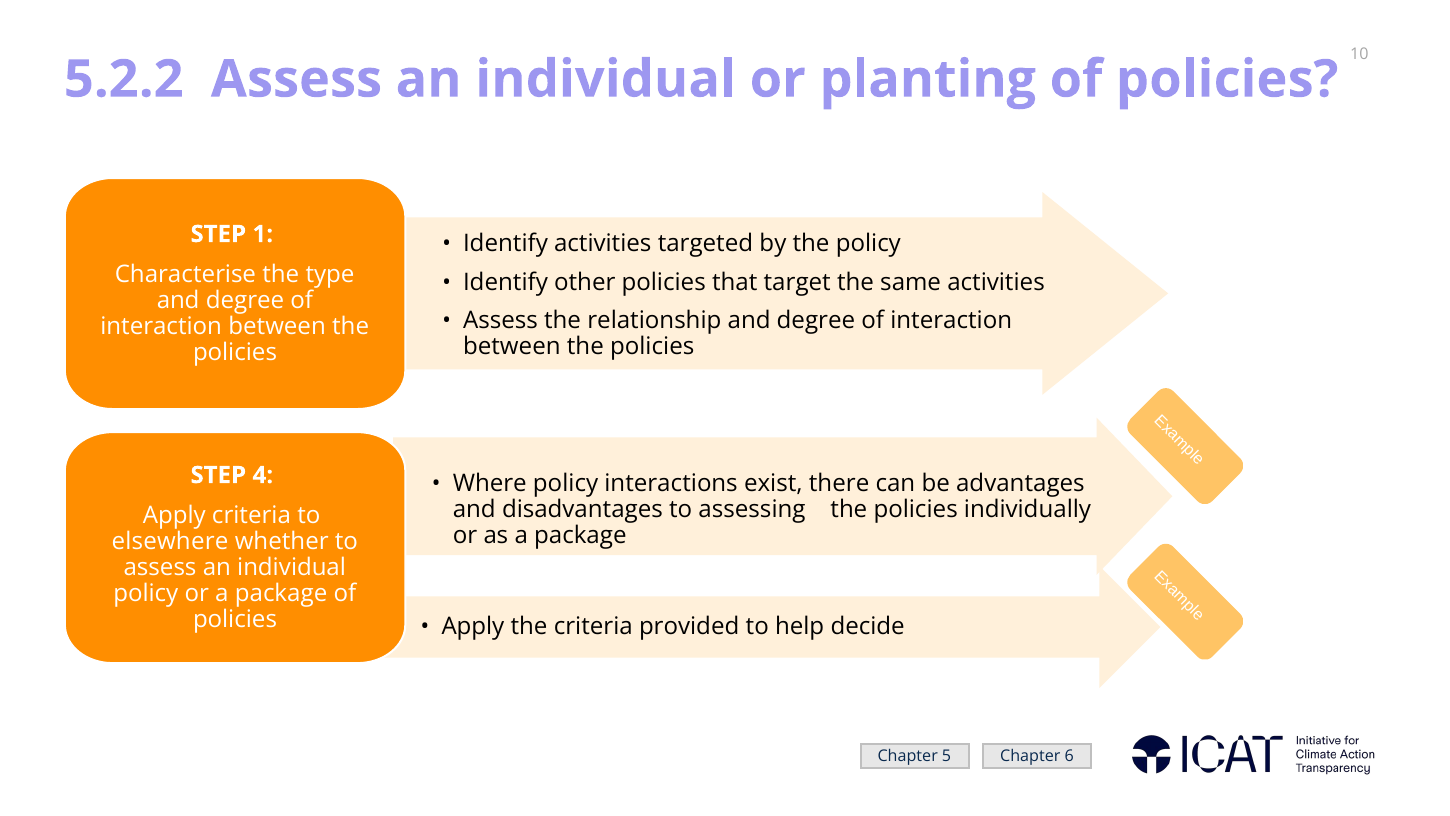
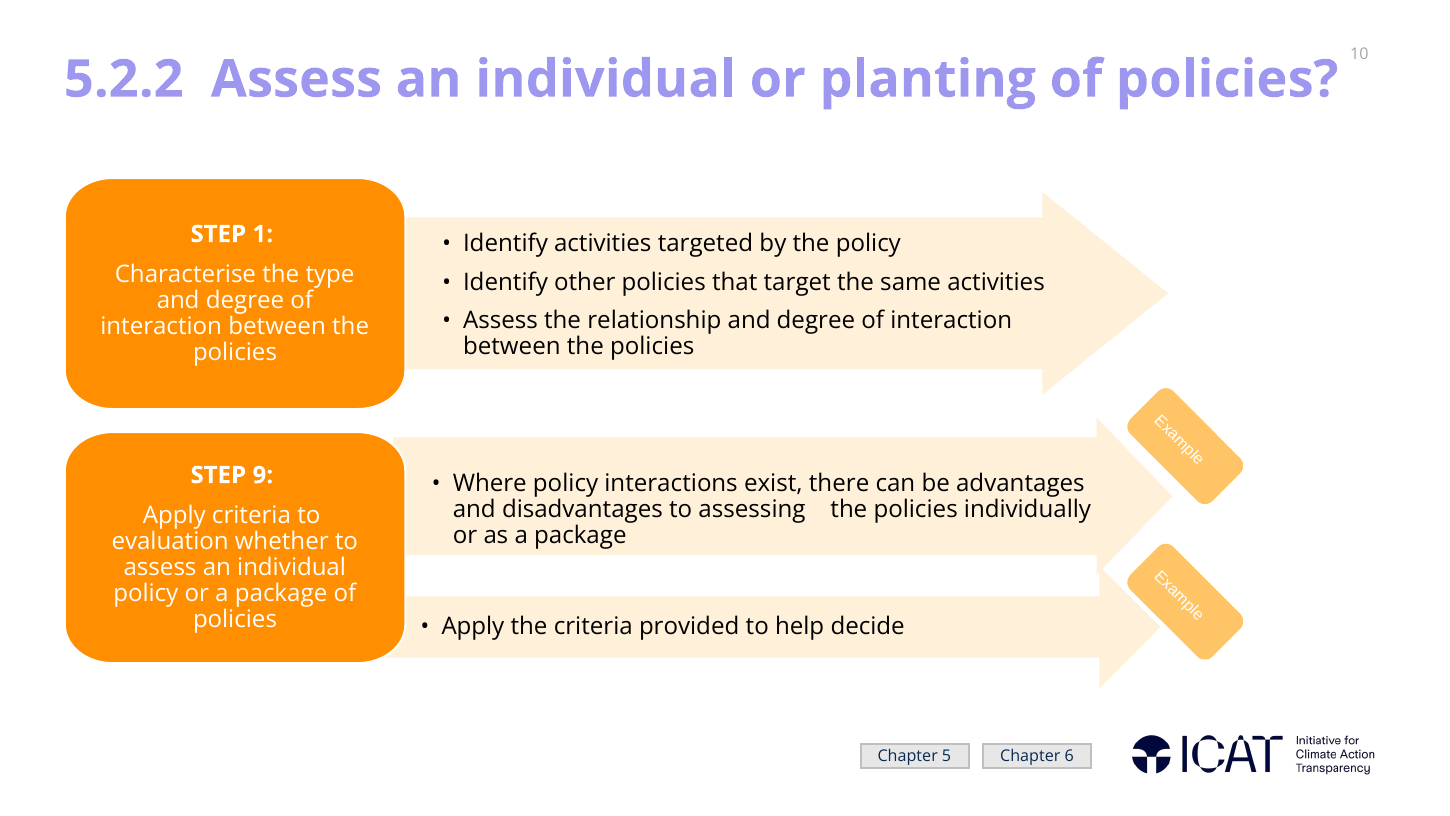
4: 4 -> 9 (263, 475)
elsewhere: elsewhere -> evaluation (170, 541)
